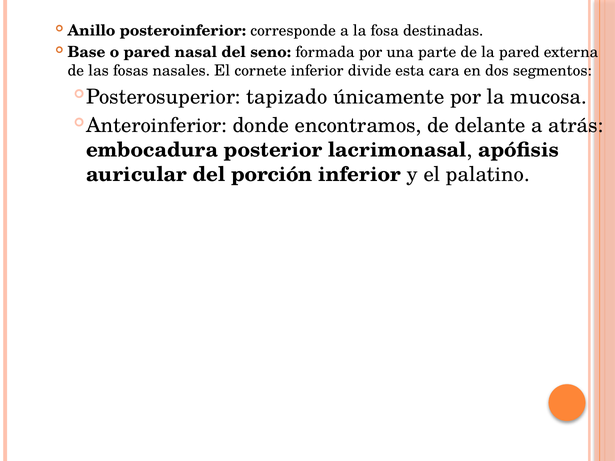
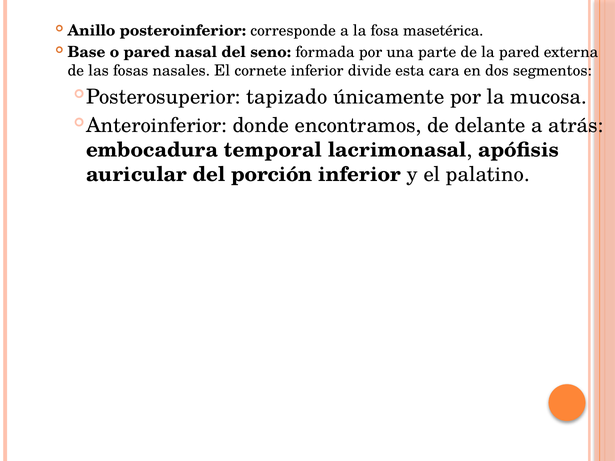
destinadas: destinadas -> masetérica (443, 31)
posterior: posterior -> temporal (273, 150)
